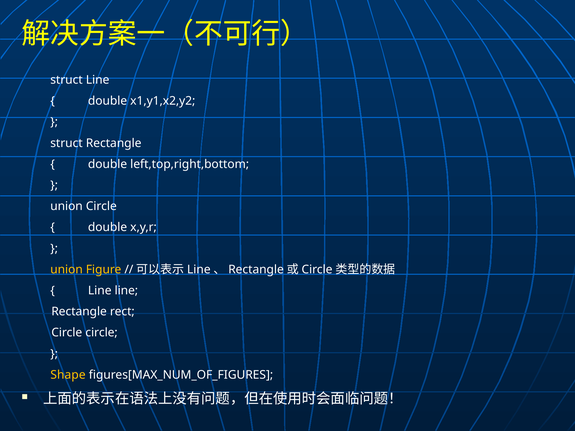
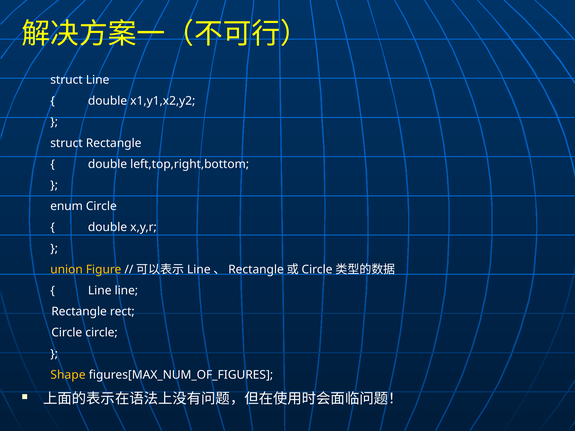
union: union -> enum (67, 206)
